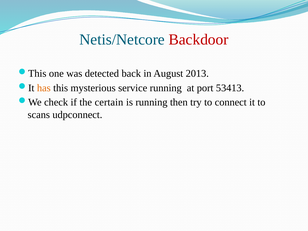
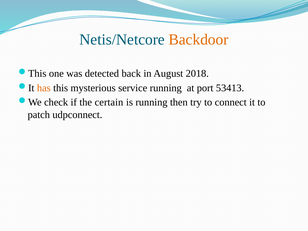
Backdoor colour: red -> orange (199, 40)
2013: 2013 -> 2018 (197, 74)
scans: scans -> patch (39, 115)
